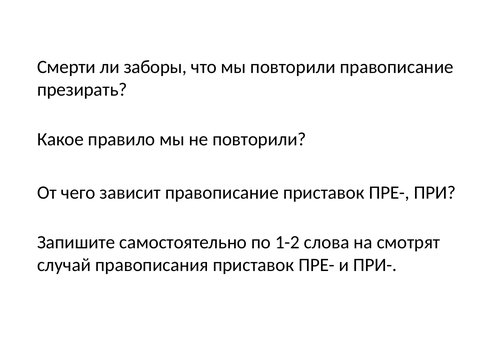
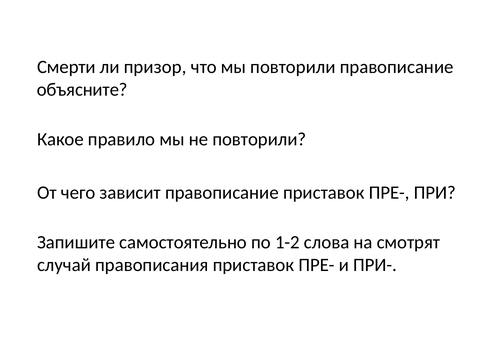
заборы: заборы -> призор (155, 67)
презирать: презирать -> объясните (82, 89)
